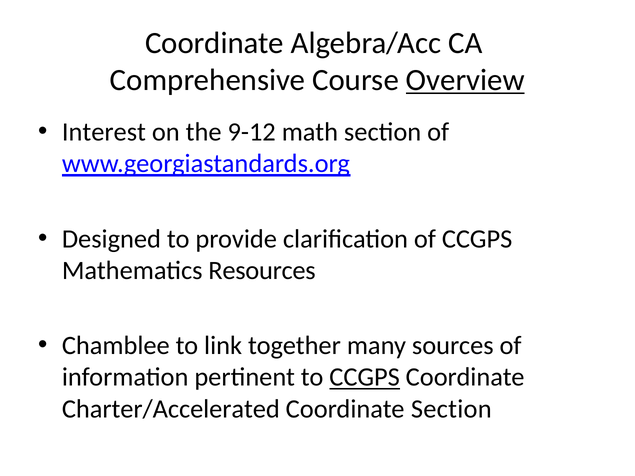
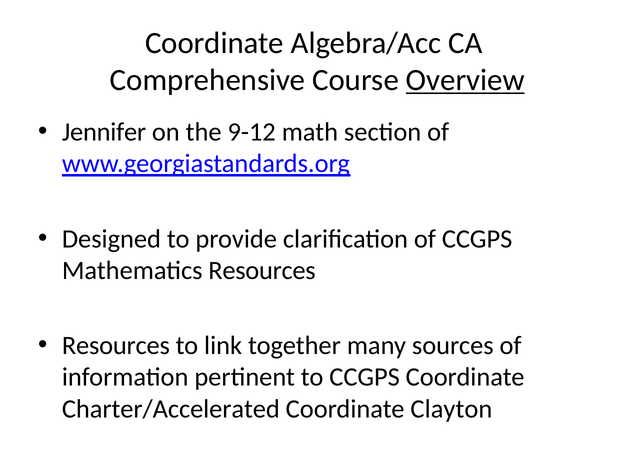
Interest: Interest -> Jennifer (104, 132)
Chamblee: Chamblee -> Resources (116, 346)
CCGPS underline: present -> none (365, 377)
Coordinate Section: Section -> Clayton (451, 409)
